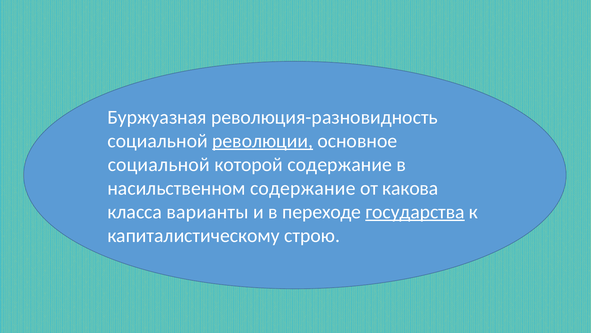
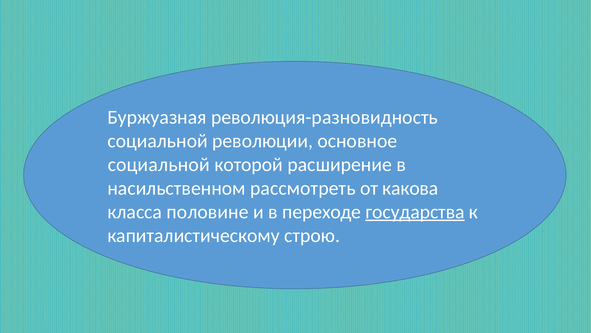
революции underline: present -> none (263, 141)
которой содержание: содержание -> расширение (340, 164)
насильственном содержание: содержание -> рассмотреть (303, 188)
варианты: варианты -> половине (208, 212)
